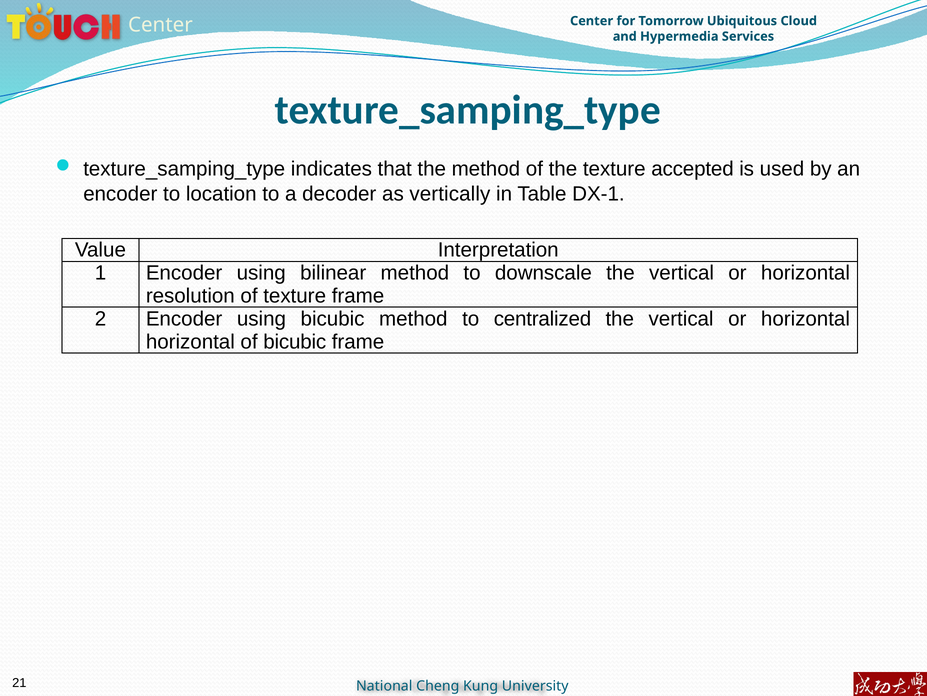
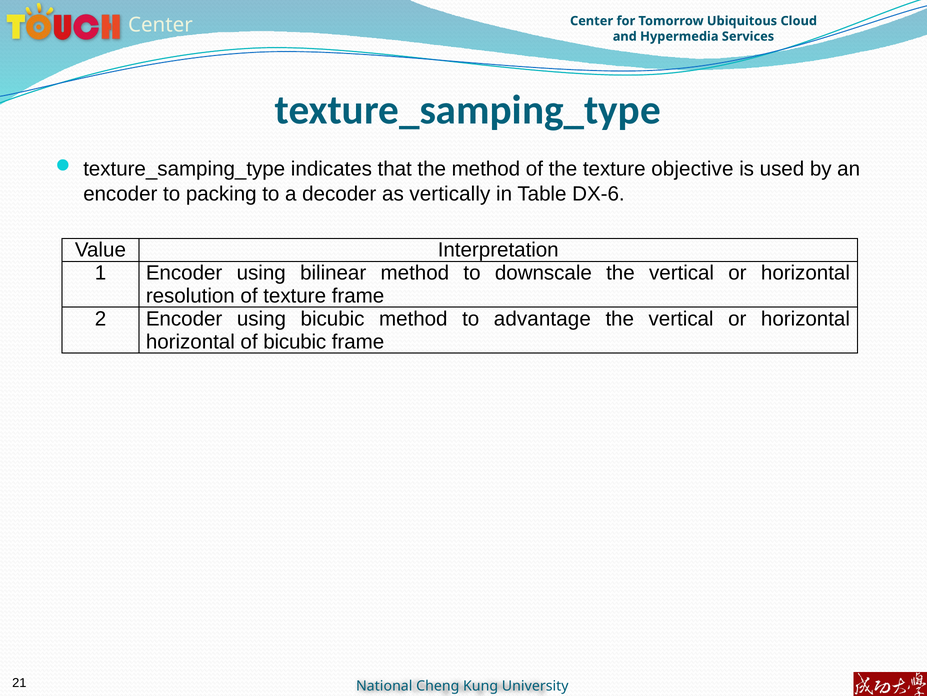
accepted: accepted -> objective (692, 169)
location: location -> packing (221, 194)
DX‑1: DX‑1 -> DX‑6 (598, 194)
centralized: centralized -> advantage (542, 319)
